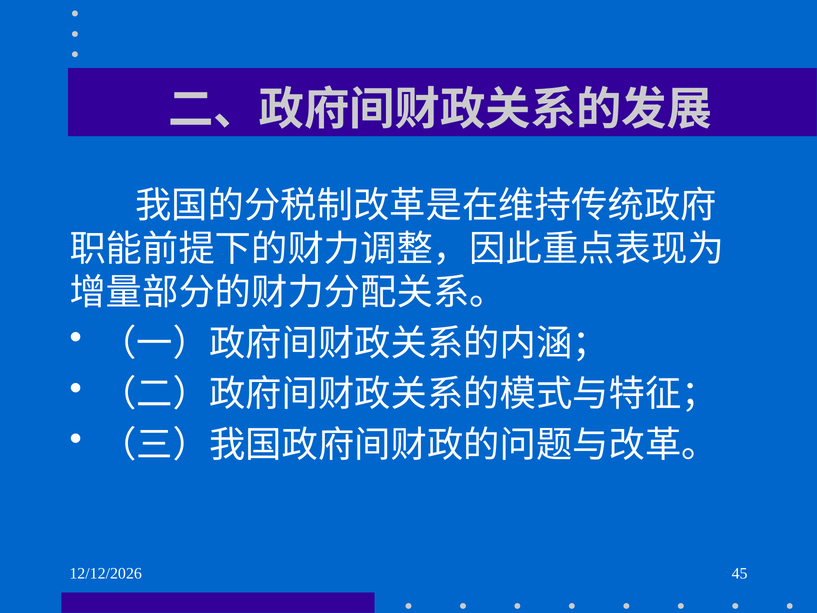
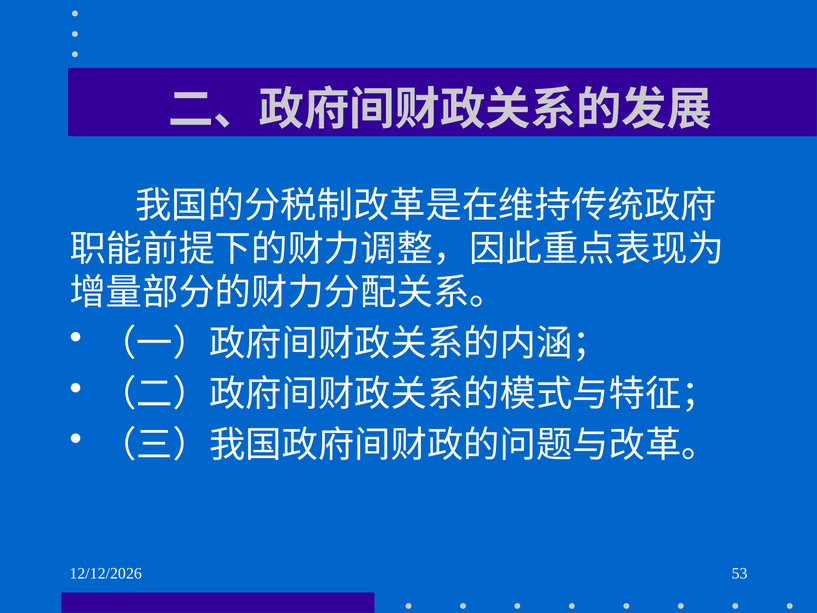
45: 45 -> 53 (740, 573)
